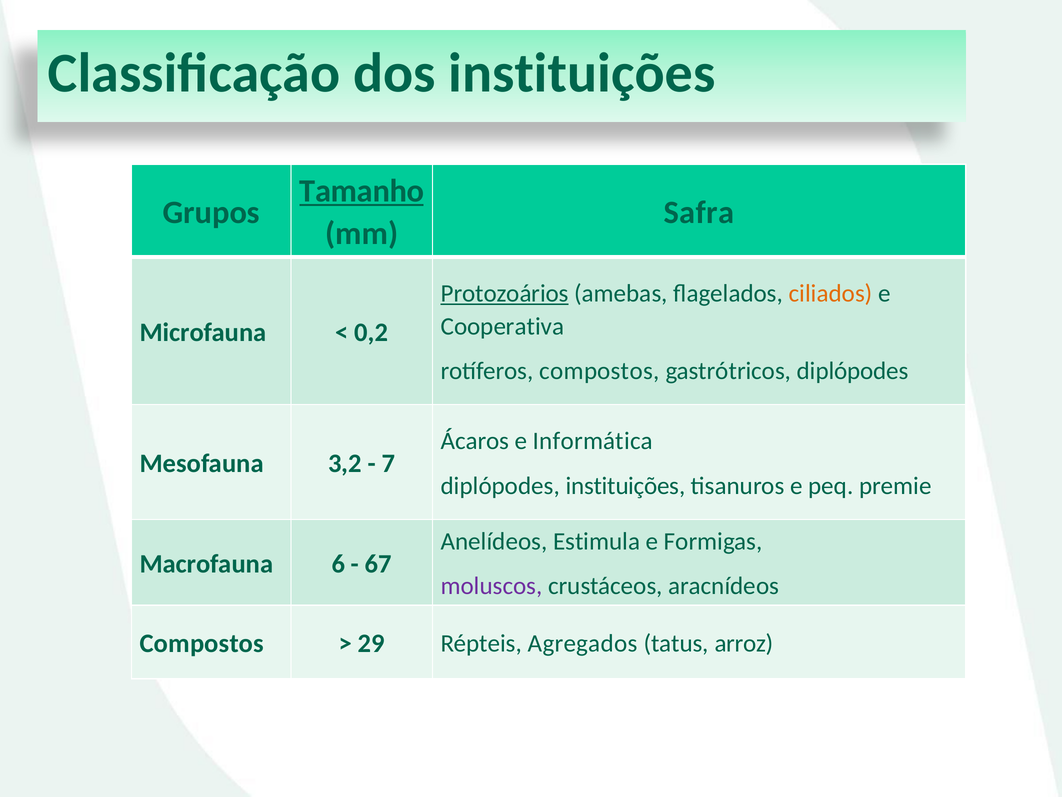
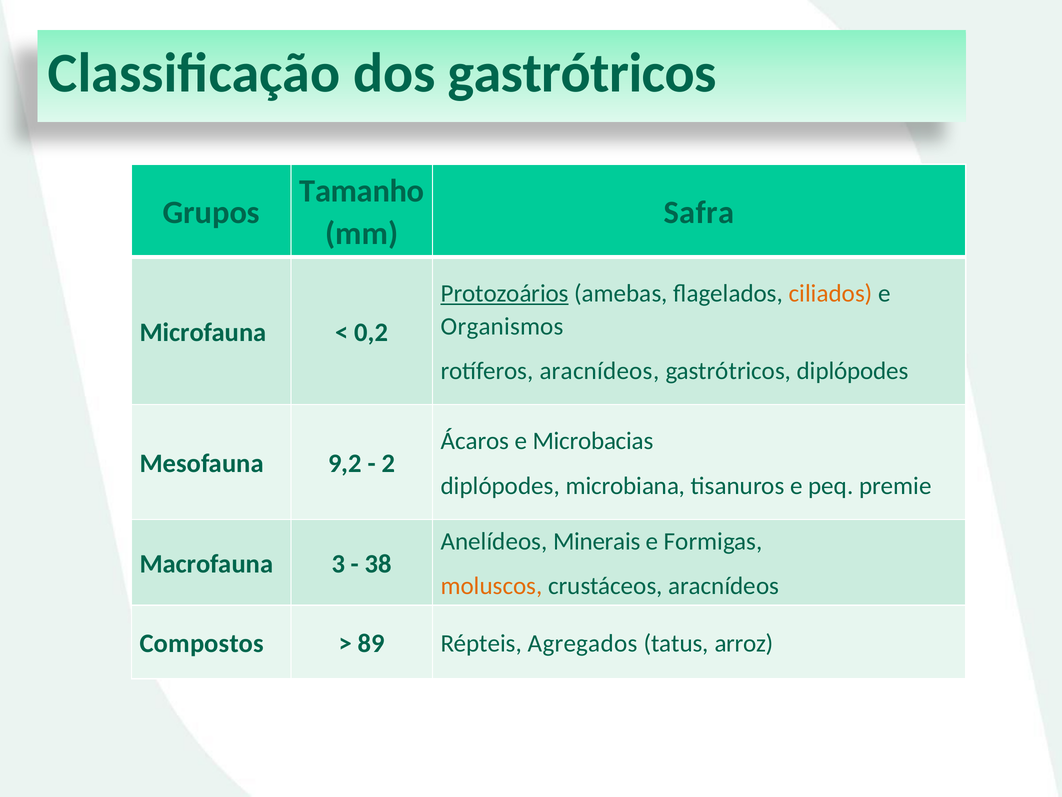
dos instituições: instituições -> gastrótricos (582, 73)
Tamanho underline: present -> none (362, 191)
Cooperativa: Cooperativa -> Organismos (502, 326)
rotíferos compostos: compostos -> aracnídeos (599, 371)
Informática: Informática -> Microbacias (593, 441)
3,2: 3,2 -> 9,2 (345, 463)
7: 7 -> 2 (389, 463)
diplópodes instituições: instituições -> microbiana (625, 485)
Estimula: Estimula -> Minerais (597, 541)
6: 6 -> 3 (338, 564)
67: 67 -> 38 (378, 564)
moluscos colour: purple -> orange (492, 586)
29: 29 -> 89 (371, 643)
